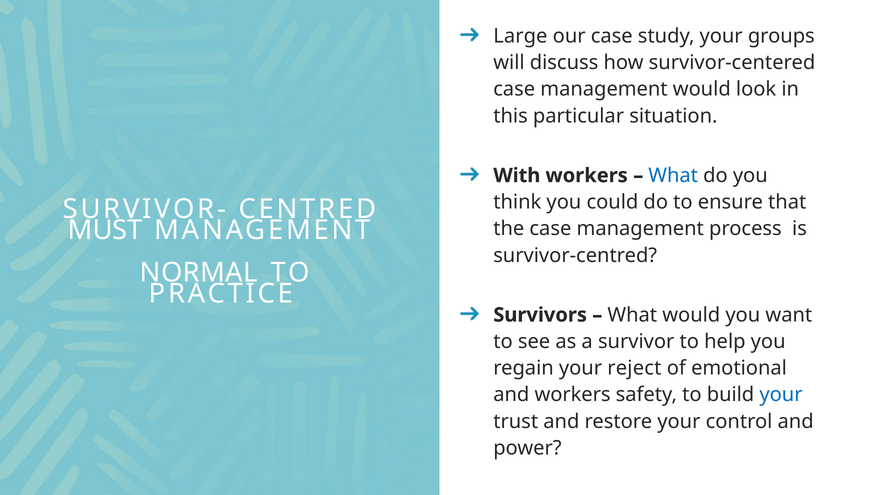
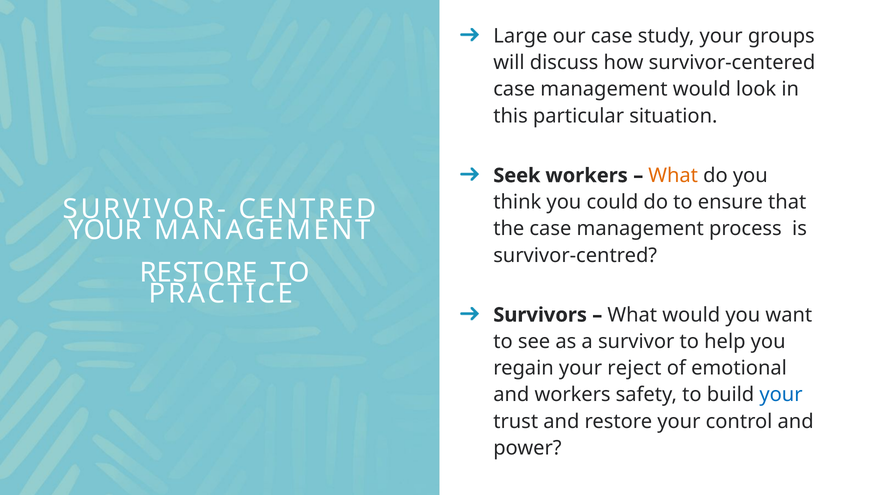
With: With -> Seek (517, 175)
What colour: blue -> orange (673, 175)
MUST: MUST -> YOUR (105, 230)
NORMAL: NORMAL -> RESTORE (199, 272)
